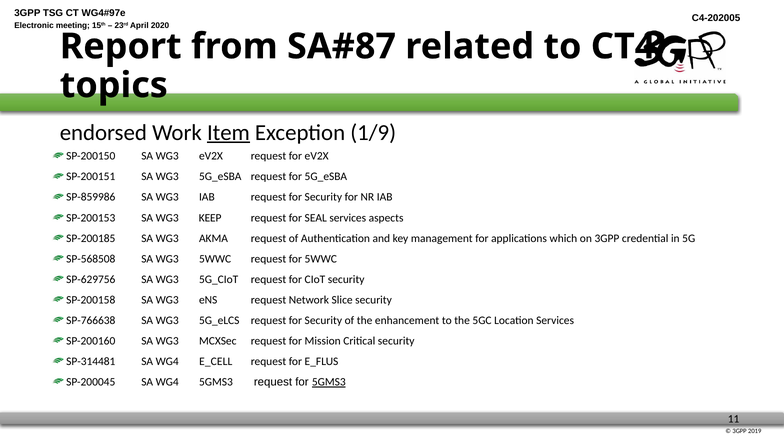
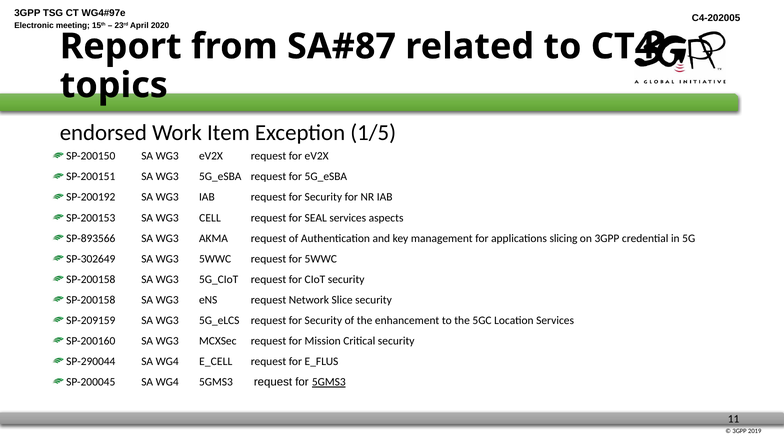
Item underline: present -> none (228, 133)
1/9: 1/9 -> 1/5 (373, 133)
SP-859986: SP-859986 -> SP-200192 (91, 197)
KEEP: KEEP -> CELL (210, 218)
SP-200185: SP-200185 -> SP-893566 (91, 238)
which: which -> slicing (563, 238)
SP-568508: SP-568508 -> SP-302649 (91, 259)
SP-629756: SP-629756 -> SP-200158 (91, 279)
SP-766638: SP-766638 -> SP-209159 (91, 320)
SP-314481: SP-314481 -> SP-290044 (91, 361)
